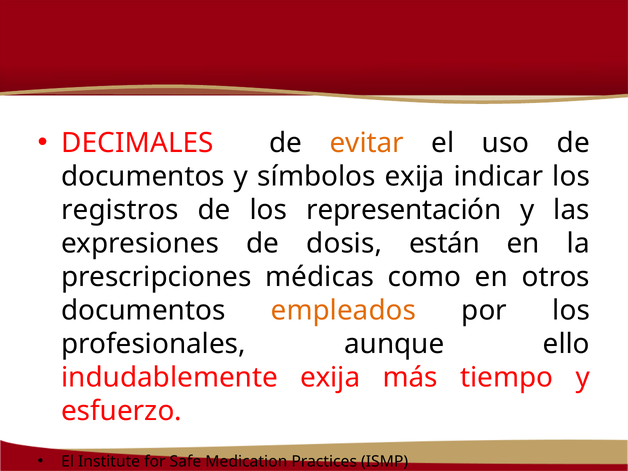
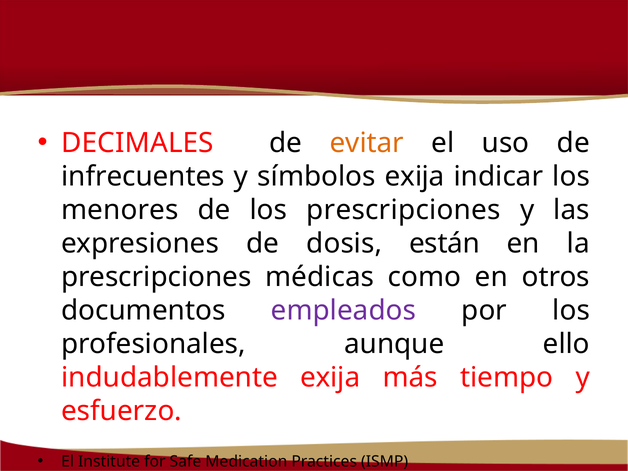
documentos: documentos -> infrecuentes (143, 177)
registros: registros -> menores (120, 210)
los representación: representación -> prescripciones (404, 210)
empleados colour: orange -> purple (343, 311)
